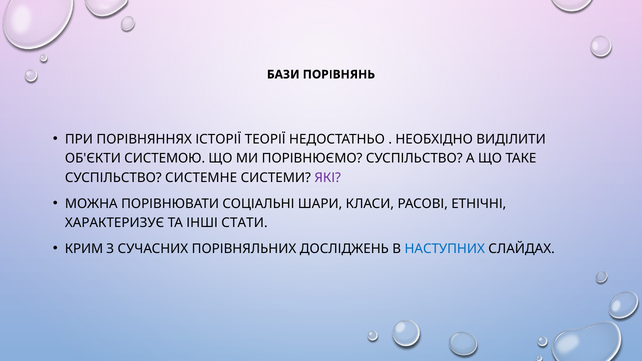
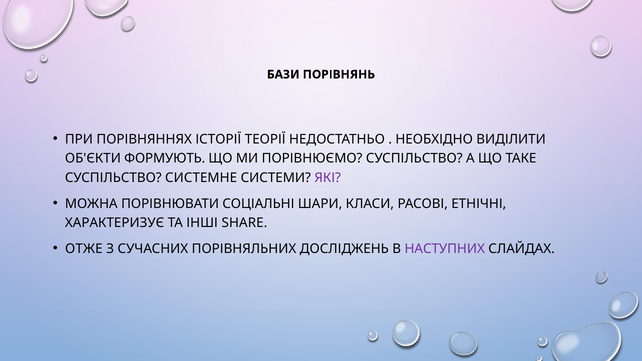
СИСТЕМОЮ: СИСТЕМОЮ -> ФОРМУЮТЬ (165, 158)
СТАТИ: СТАТИ -> SHARE (244, 223)
КРИМ: КРИМ -> ОТЖЕ (84, 249)
НАСТУПНИХ colour: blue -> purple (445, 249)
